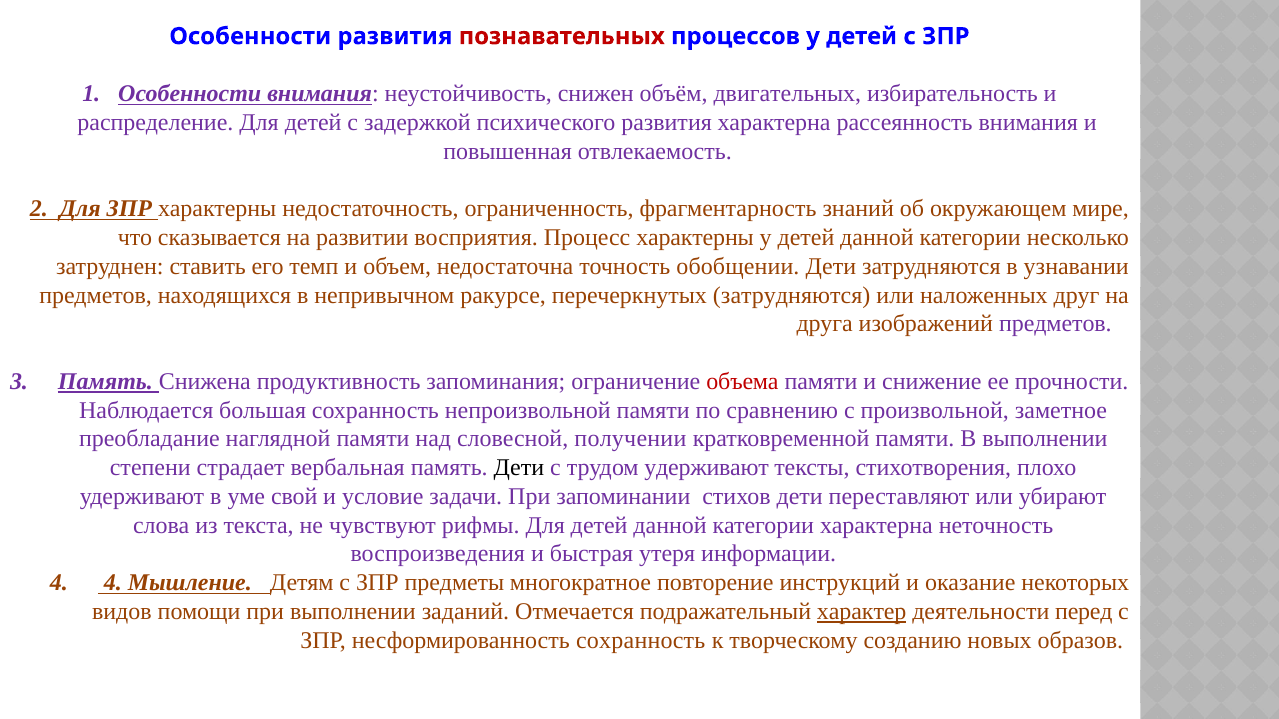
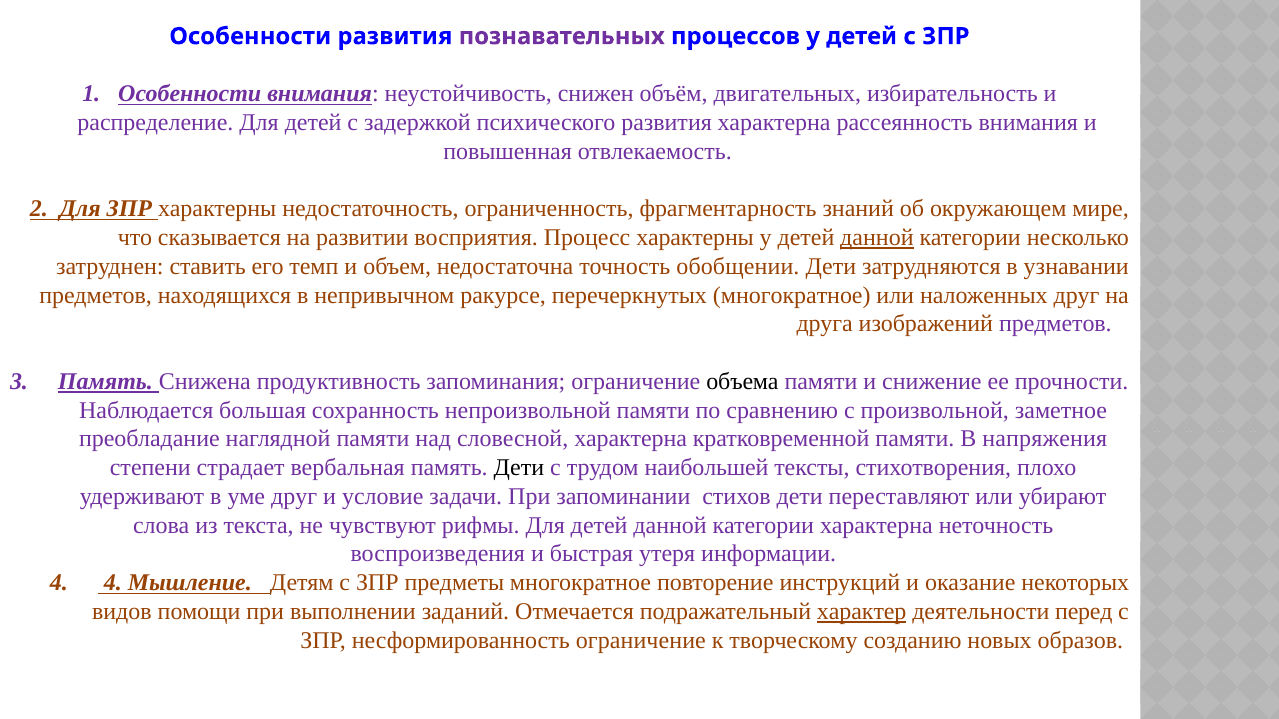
познавательных colour: red -> purple (562, 36)
данной underline: none -> present (877, 238)
перечеркнутых затрудняются: затрудняются -> многократное (792, 295)
объема colour: red -> black (742, 382)
словесной получении: получении -> характерна (631, 439)
В выполнении: выполнении -> напряжения (1045, 439)
трудом удерживают: удерживают -> наибольшей (707, 468)
уме свой: свой -> друг (294, 497)
несформированность сохранность: сохранность -> ограничение (641, 641)
